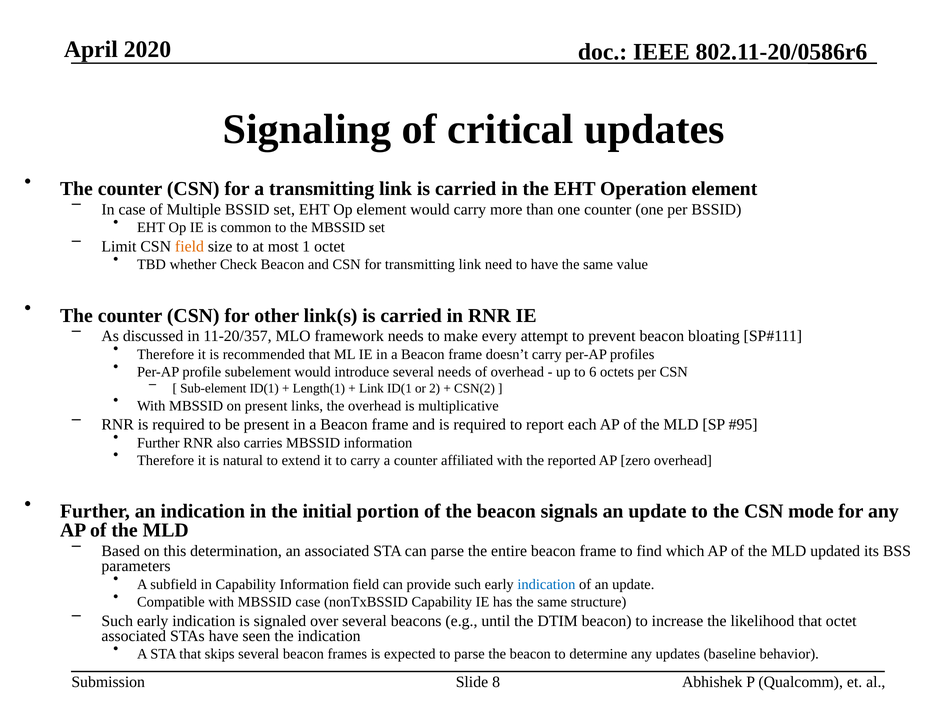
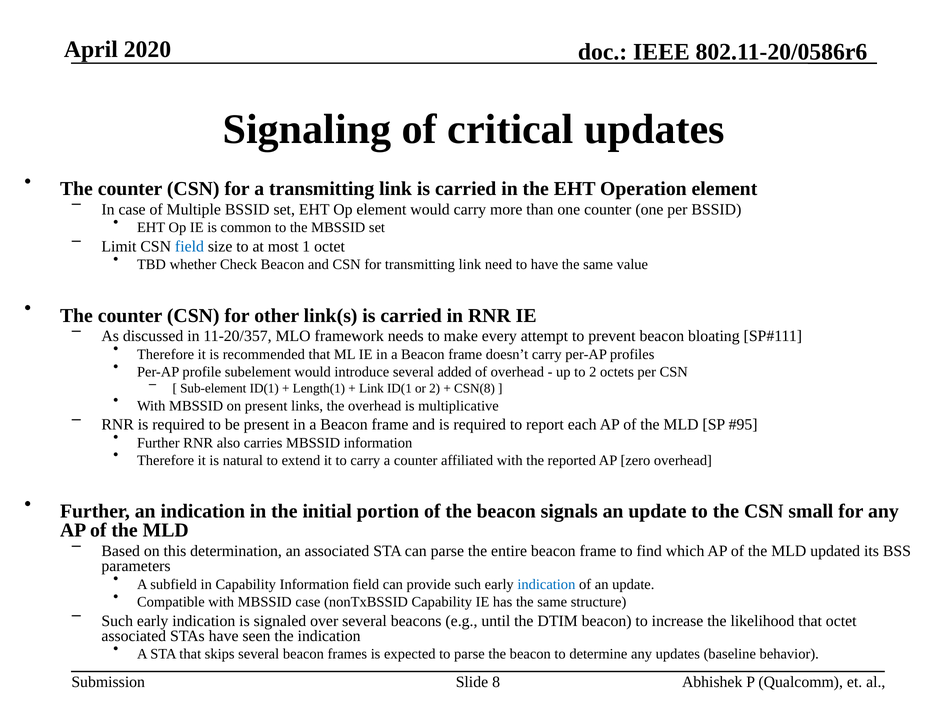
field colour: orange -> blue (189, 246)
several needs: needs -> added (455, 372)
to 6: 6 -> 2 (593, 372)
CSN(2: CSN(2 -> CSN(8 (474, 388)
mode: mode -> small (811, 511)
